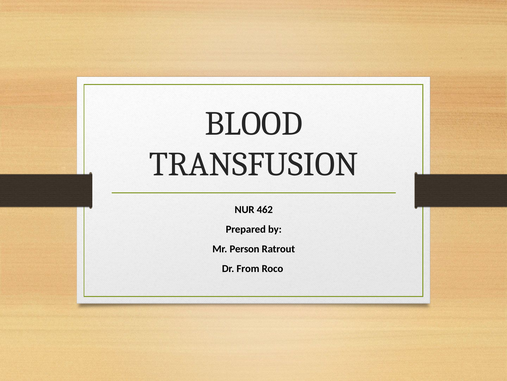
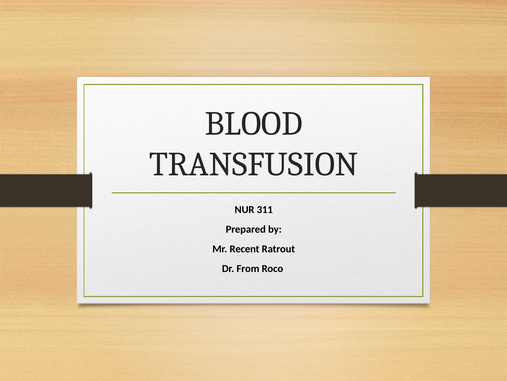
462: 462 -> 311 (265, 209)
Person: Person -> Recent (244, 249)
